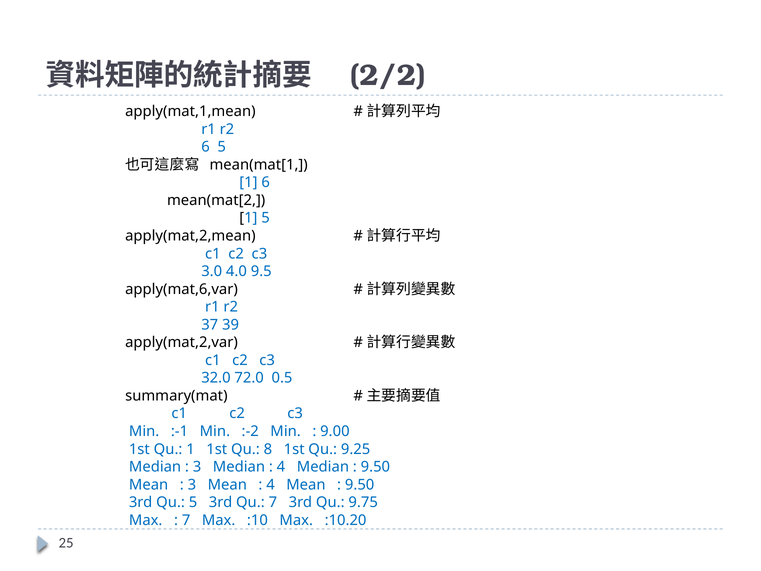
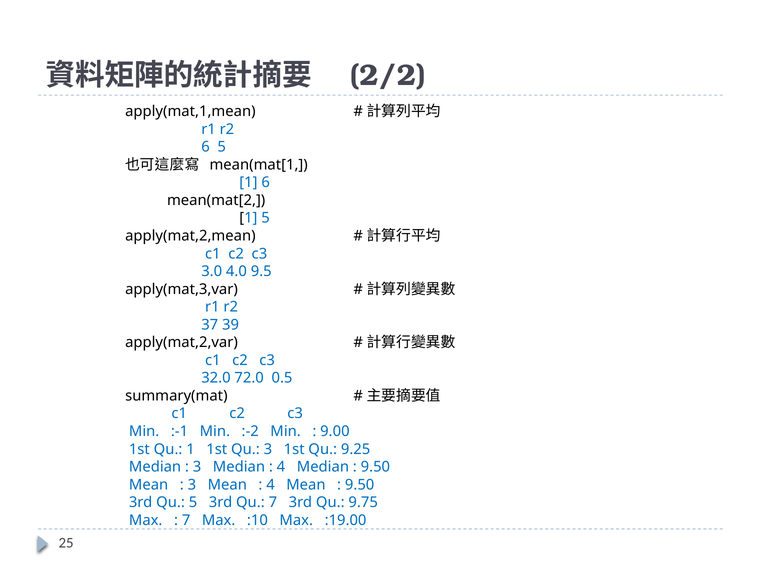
apply(mat,6,var: apply(mat,6,var -> apply(mat,3,var (182, 289)
Qu 8: 8 -> 3 (268, 449)
:10.20: :10.20 -> :19.00 (346, 520)
